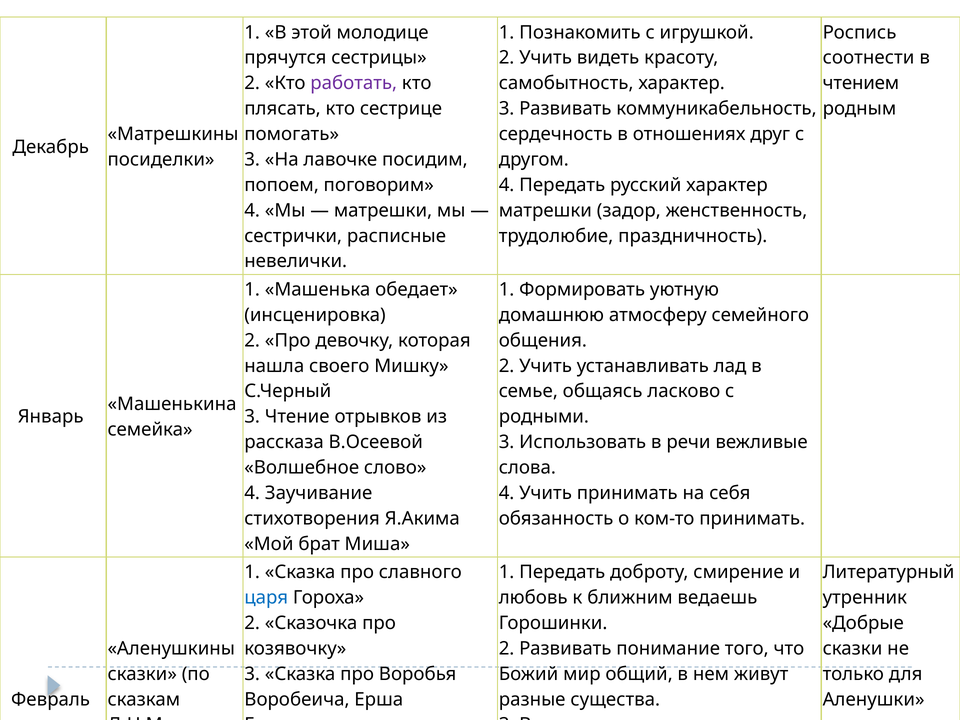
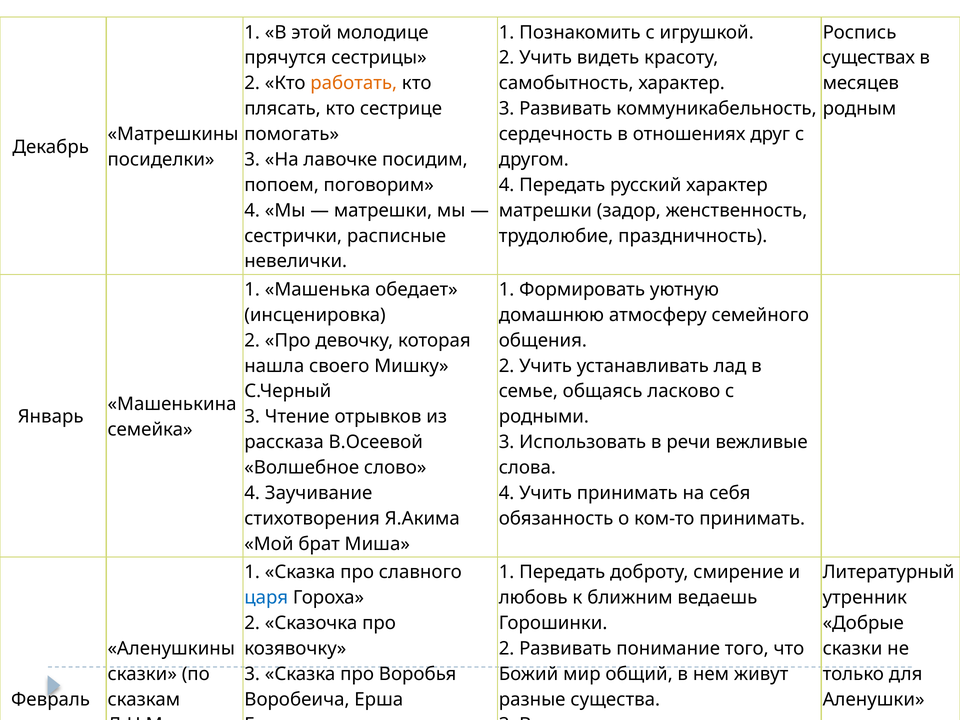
соотнести: соотнести -> существах (869, 58)
работать colour: purple -> orange (354, 83)
чтением: чтением -> месяцев (861, 83)
